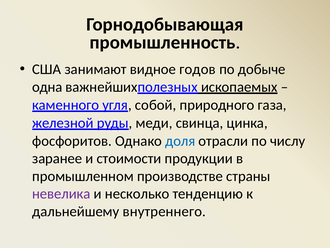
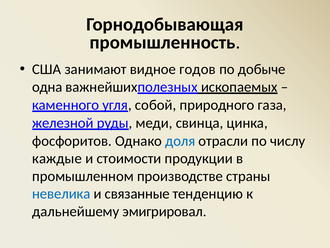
заранее: заранее -> каждые (57, 158)
невелика colour: purple -> blue (61, 193)
несколько: несколько -> связанные (137, 193)
внутреннего: внутреннего -> эмигрировал (164, 211)
